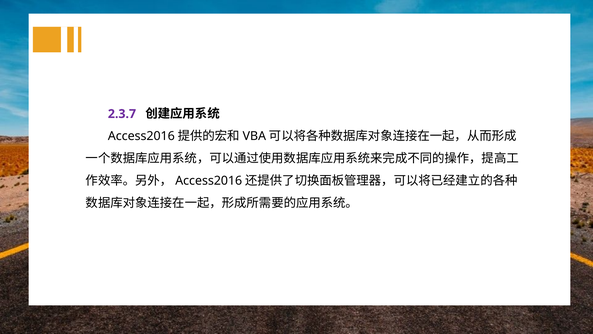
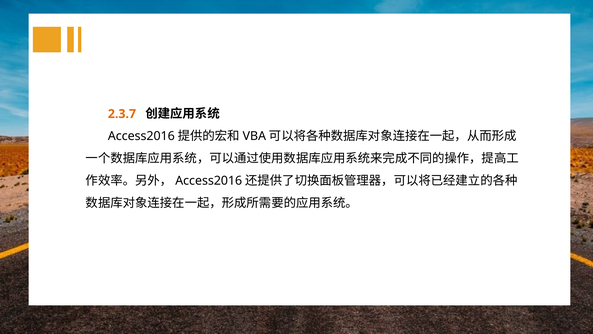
2.3.7 colour: purple -> orange (122, 114)
